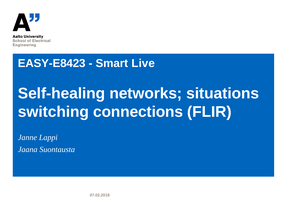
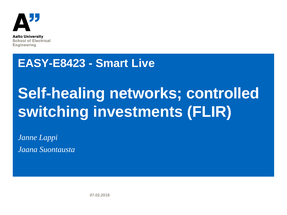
situations: situations -> controlled (223, 94)
connections: connections -> investments (138, 112)
